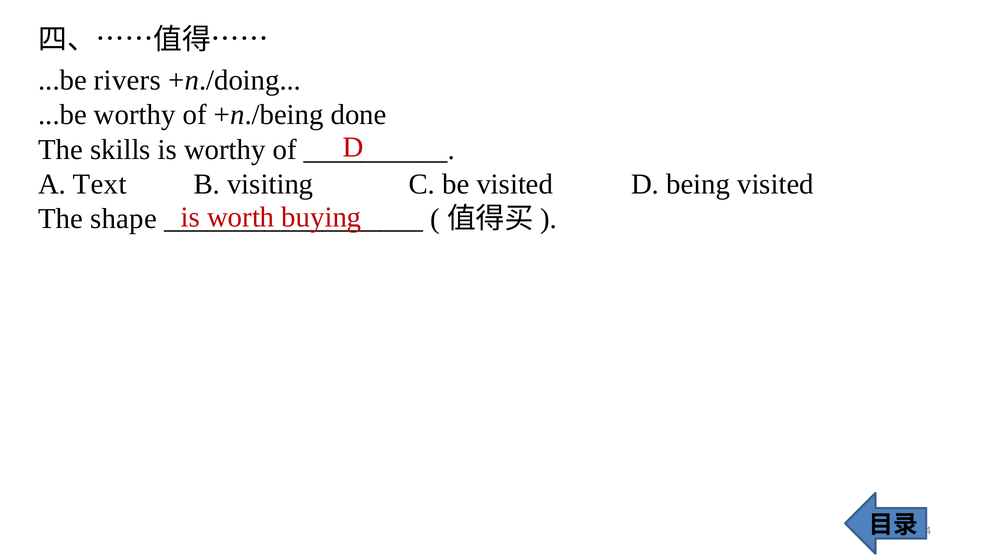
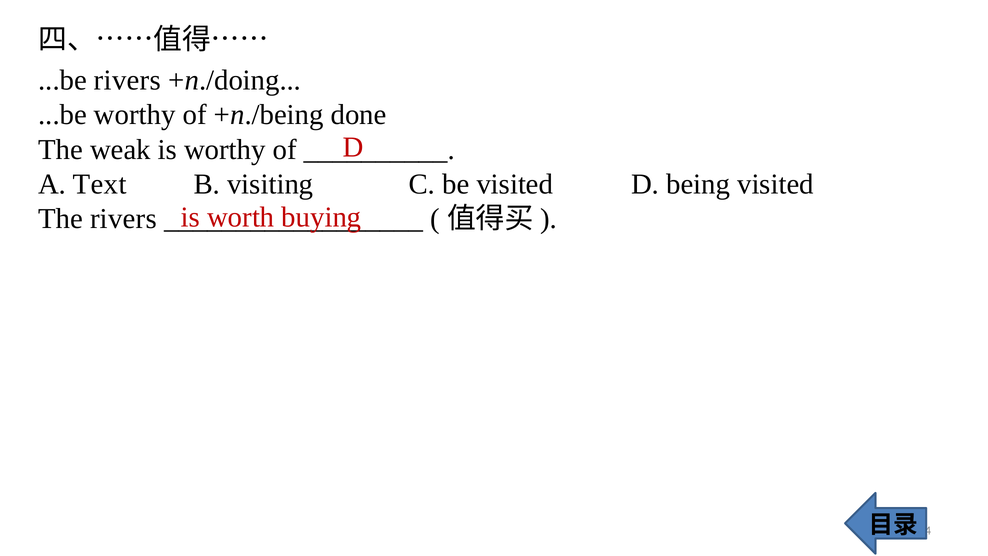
skills: skills -> weak (120, 150)
The shape: shape -> rivers (123, 219)
